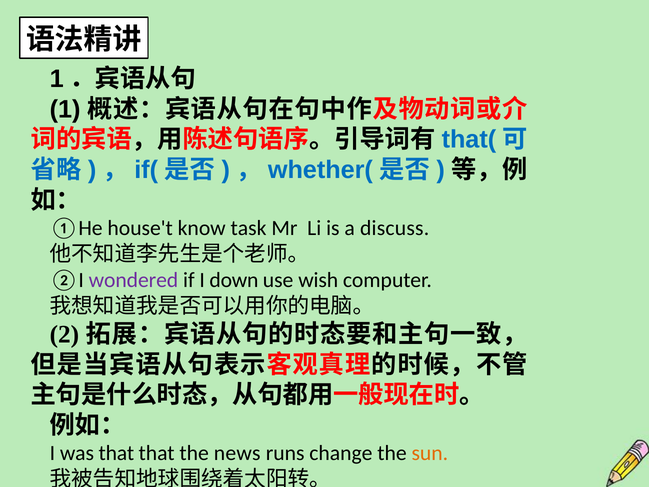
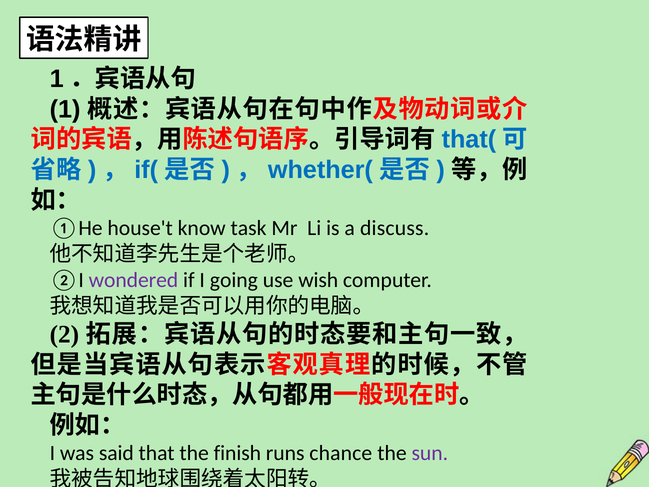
down: down -> going (234, 280)
was that: that -> said (116, 453)
news: news -> finish (237, 453)
change: change -> chance (341, 453)
sun colour: orange -> purple (430, 453)
